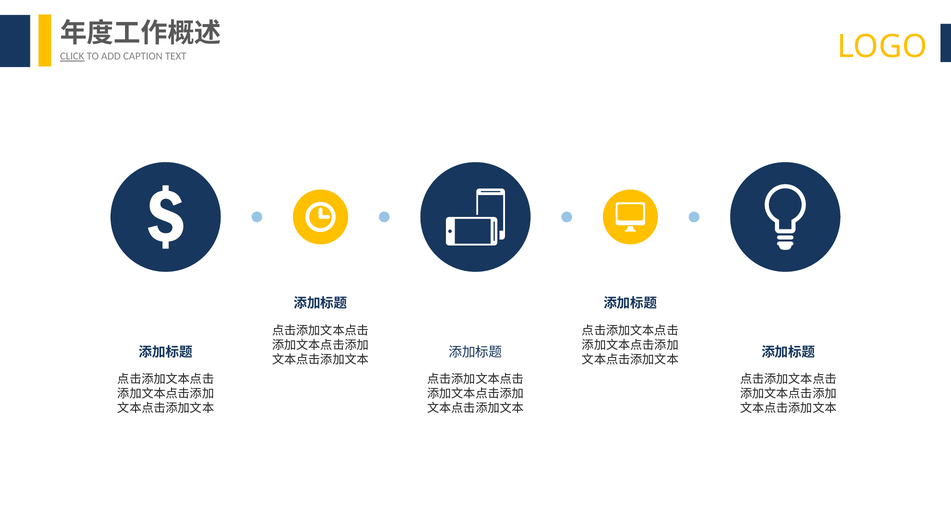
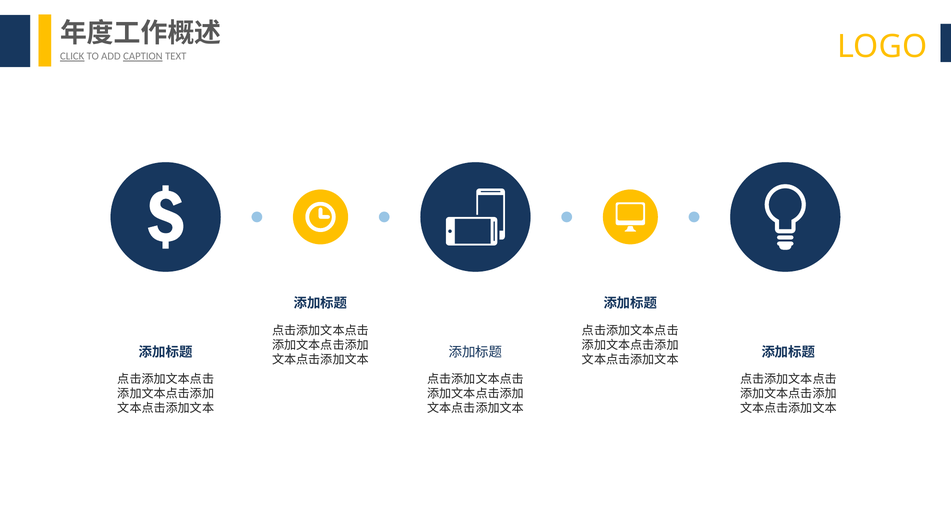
CAPTION underline: none -> present (143, 56)
